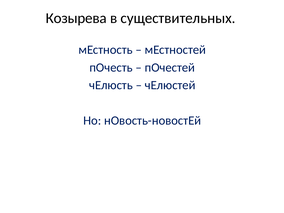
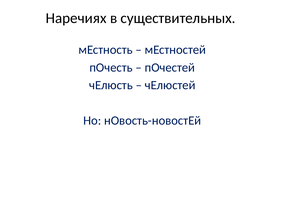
Козырева: Козырева -> Наречиях (76, 18)
